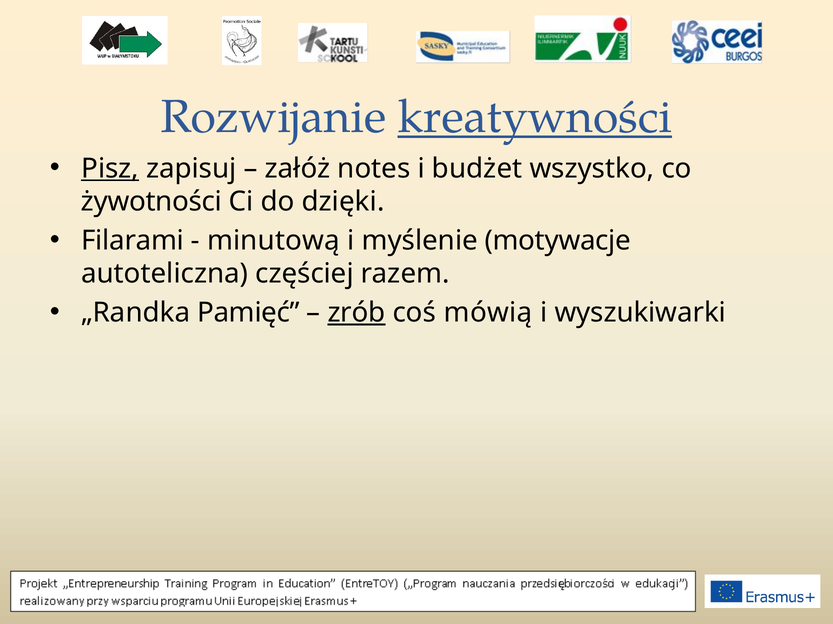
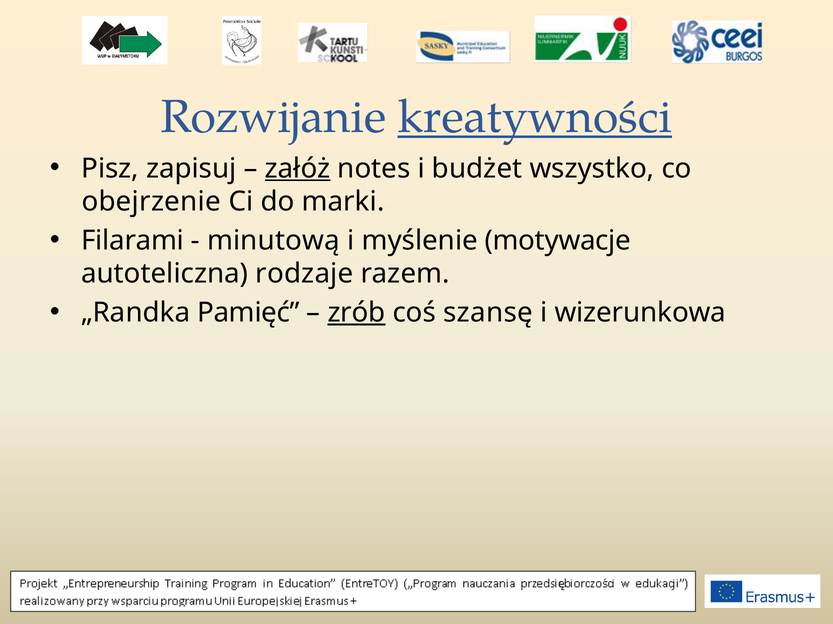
Pisz underline: present -> none (110, 169)
załóż underline: none -> present (298, 169)
żywotności: żywotności -> obejrzenie (151, 202)
dzięki: dzięki -> marki (343, 202)
częściej: częściej -> rodzaje (304, 274)
mówią: mówią -> szansę (488, 313)
wyszukiwarki: wyszukiwarki -> wizerunkowa (640, 313)
